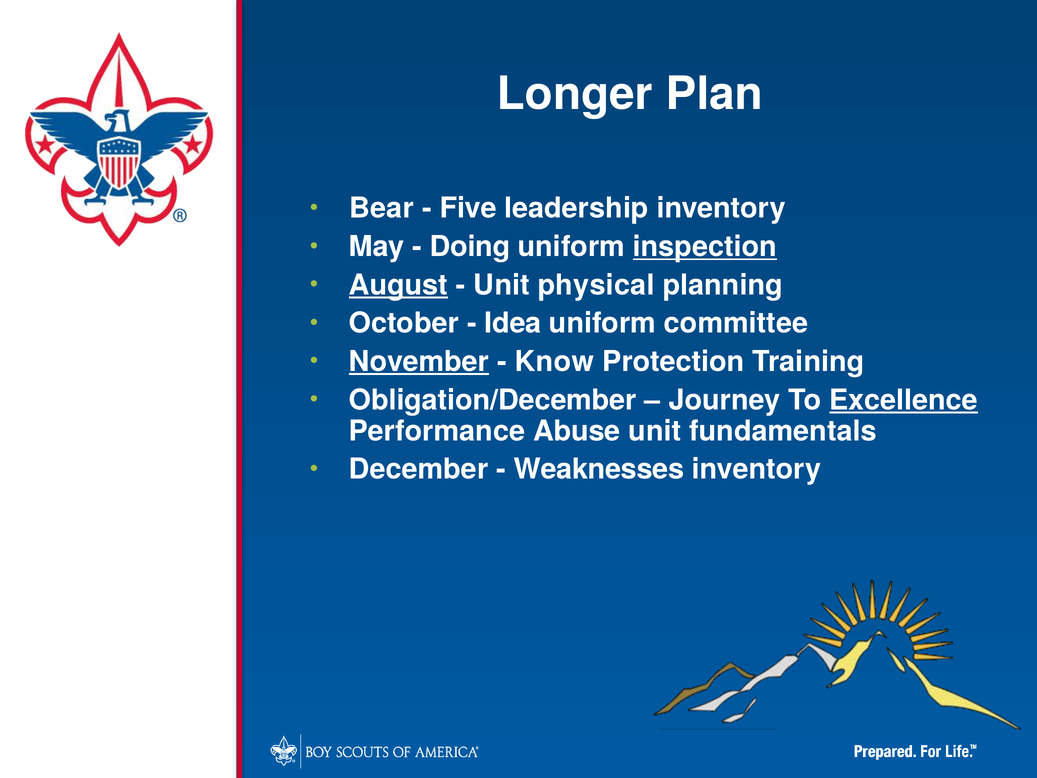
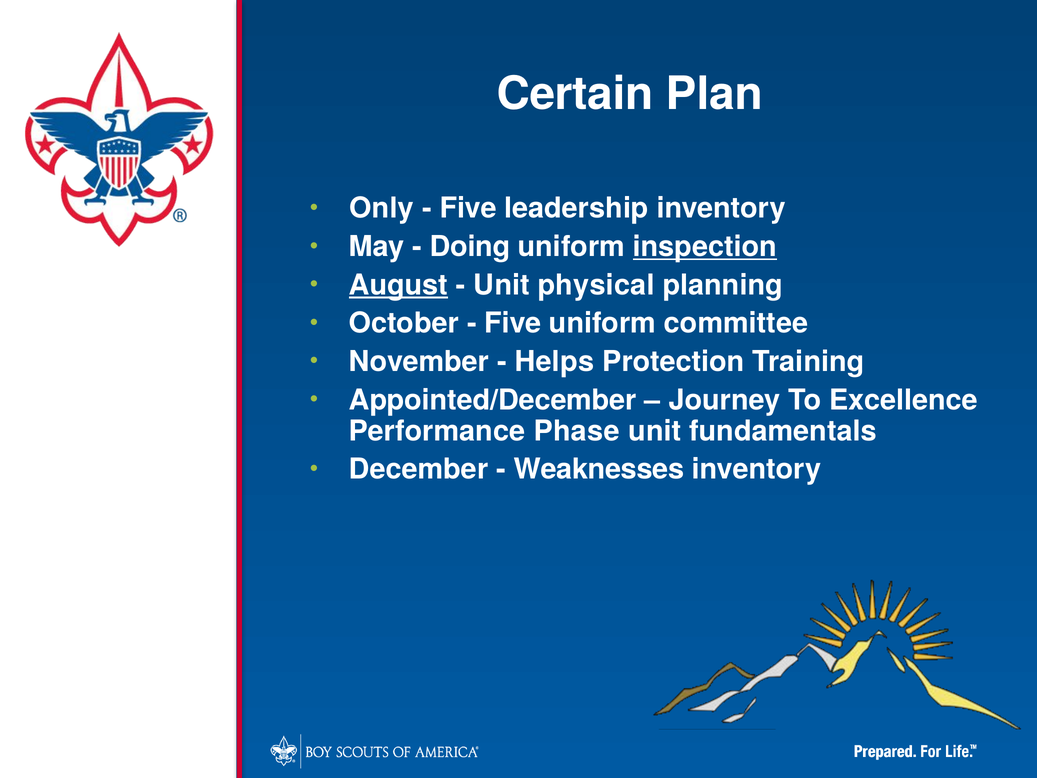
Longer: Longer -> Certain (575, 94)
Bear: Bear -> Only (382, 208)
Idea: Idea -> Five (513, 323)
November underline: present -> none (419, 362)
Know: Know -> Helps (554, 362)
Obligation/December: Obligation/December -> Appointed/December (493, 400)
Excellence underline: present -> none (904, 400)
Abuse: Abuse -> Phase (577, 431)
